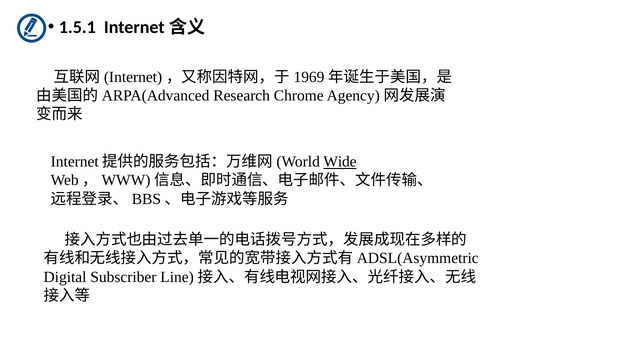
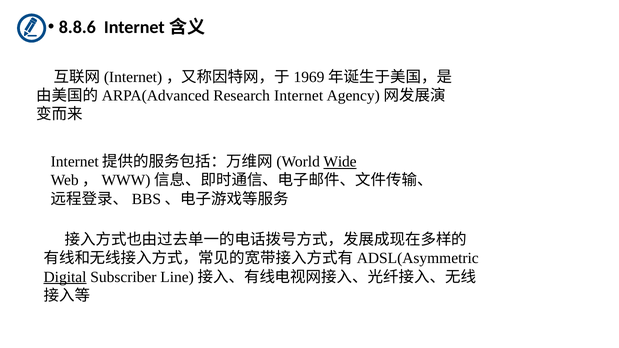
1.5.1: 1.5.1 -> 8.8.6 (77, 27)
Chrome: Chrome -> Internet (299, 96)
Digital underline: none -> present (65, 277)
